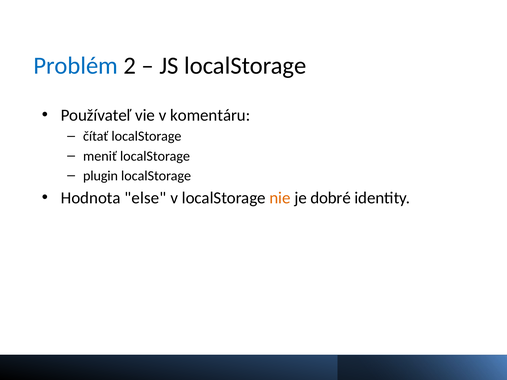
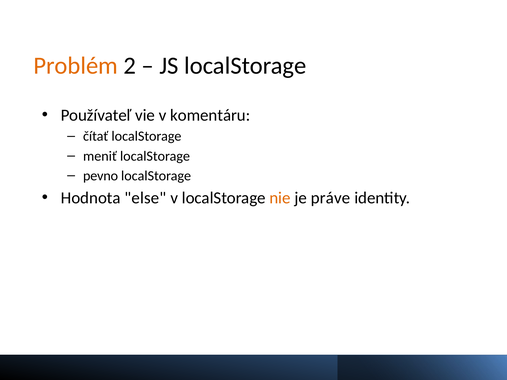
Problém colour: blue -> orange (76, 66)
plugin: plugin -> pevno (101, 176)
dobré: dobré -> práve (330, 198)
